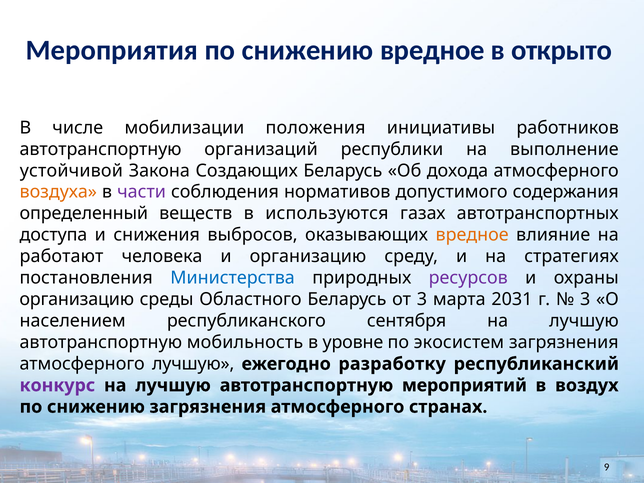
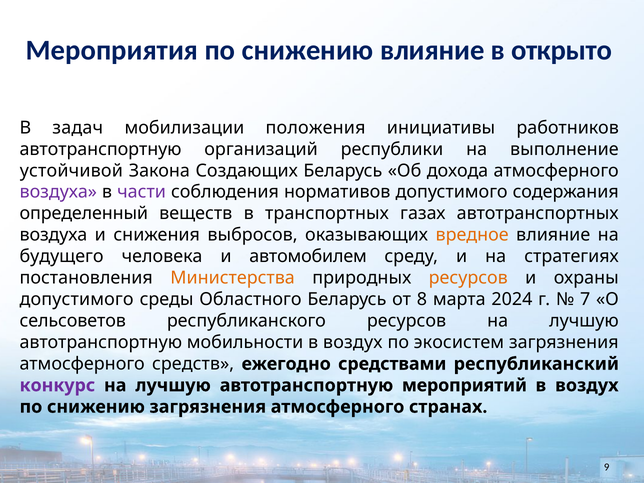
снижению вредное: вредное -> влияние (432, 50)
числе: числе -> задач (78, 128)
воздуха colour: orange -> purple (58, 192)
используются: используются -> транспортных (327, 214)
доступа: доступа -> воздуха (53, 235)
работают: работают -> будущего (62, 257)
и организацию: организацию -> автомобилем (308, 257)
Министерства colour: blue -> orange (233, 278)
ресурсов colour: purple -> orange (468, 278)
организацию: организацию -> допустимого (77, 299)
от 3: 3 -> 8 (422, 299)
2031: 2031 -> 2024 (512, 299)
3: 3 -> 7 (585, 299)
населением: населением -> сельсоветов (73, 321)
республиканского сентября: сентября -> ресурсов (407, 321)
мобильность: мобильность -> мобильности (245, 342)
уровне: уровне -> воздух (353, 342)
атмосферного лучшую: лучшую -> средств (193, 364)
разработку: разработку -> средствами (392, 364)
